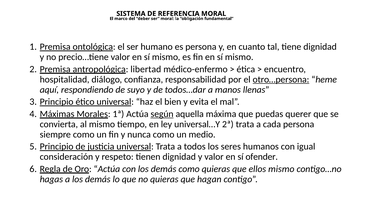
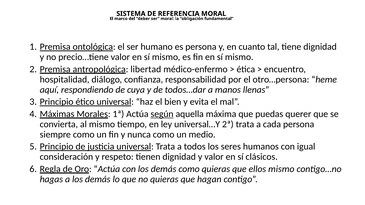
otro…persona underline: present -> none (281, 80)
suyo: suyo -> cuya (136, 90)
ofender: ofender -> clásicos (262, 157)
